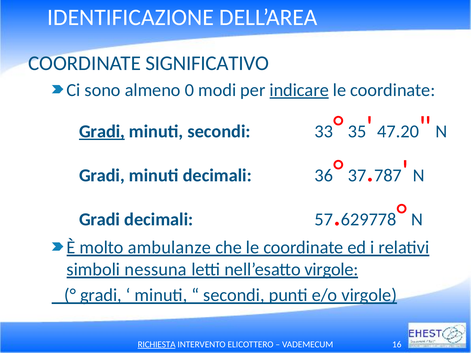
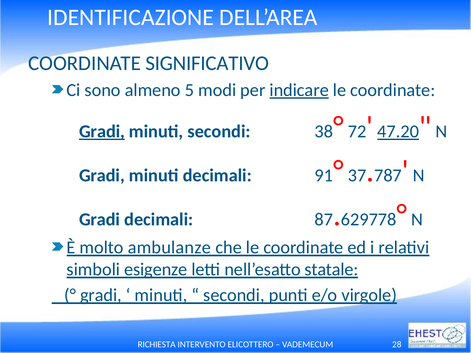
0: 0 -> 5 (189, 90)
33: 33 -> 38 (324, 132)
35: 35 -> 72 (357, 132)
47.20 underline: none -> present (398, 132)
36: 36 -> 91 (324, 176)
57: 57 -> 87 (324, 220)
nessuna: nessuna -> esigenze (156, 270)
nell’esatto virgole: virgole -> statale (331, 270)
RICHIESTA underline: present -> none (157, 345)
16: 16 -> 28 (397, 345)
